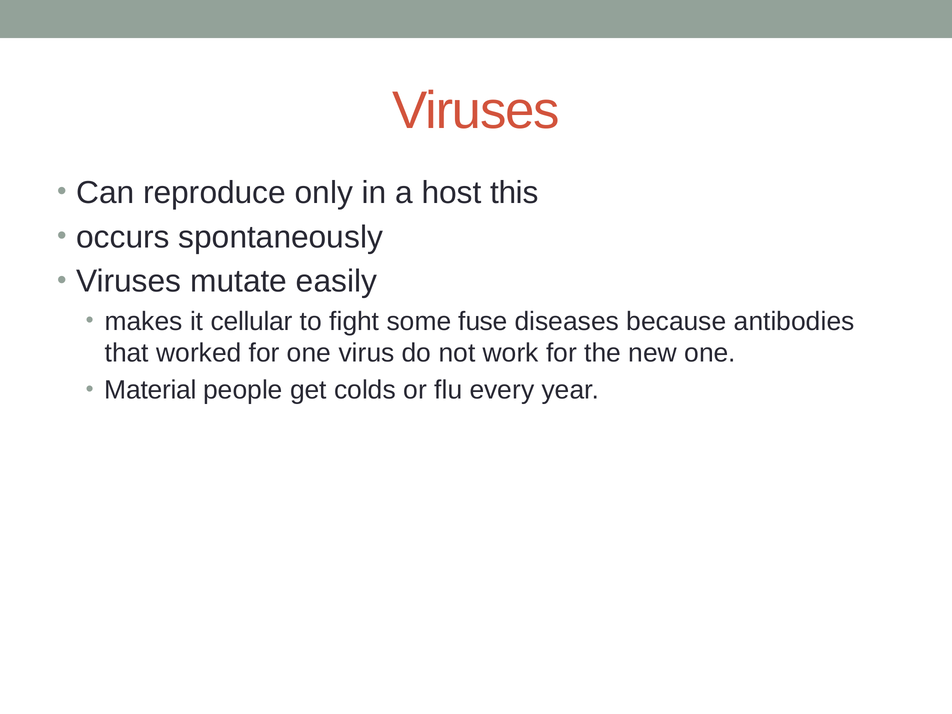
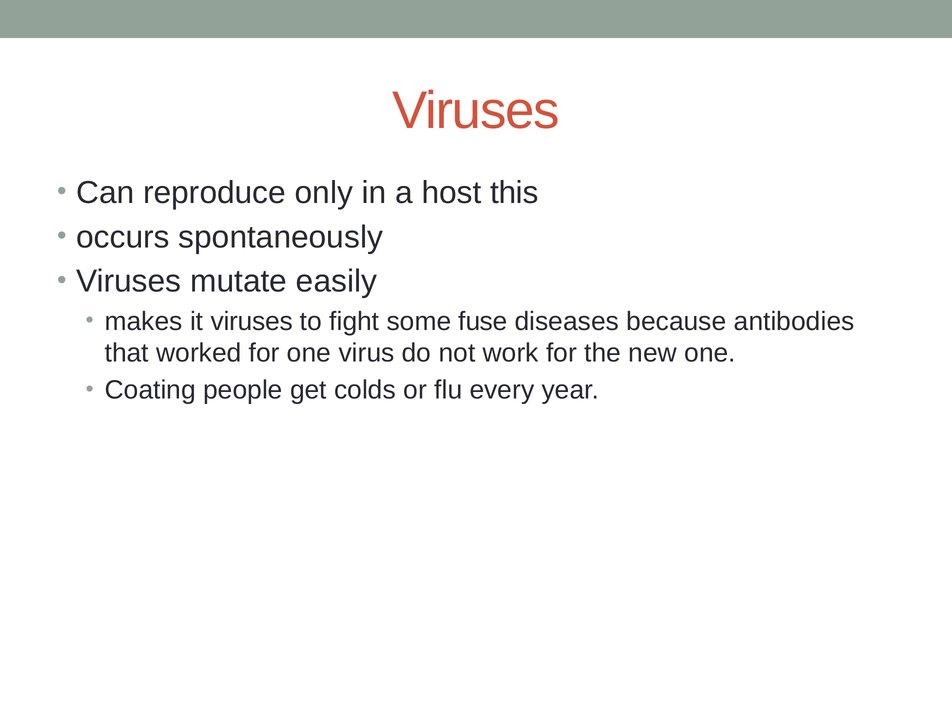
it cellular: cellular -> viruses (252, 321)
Material: Material -> Coating (150, 390)
